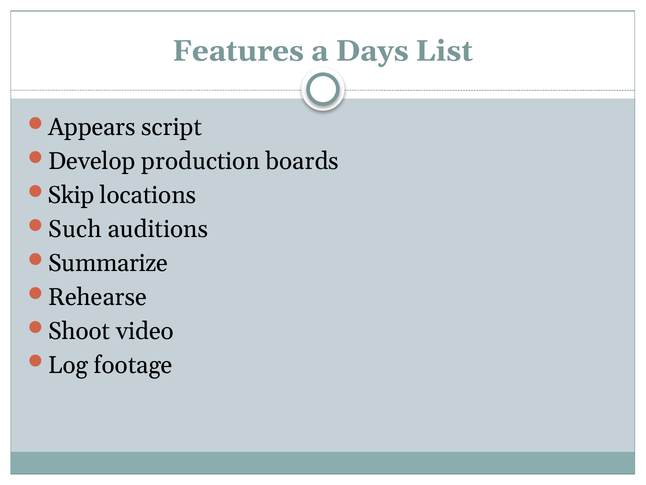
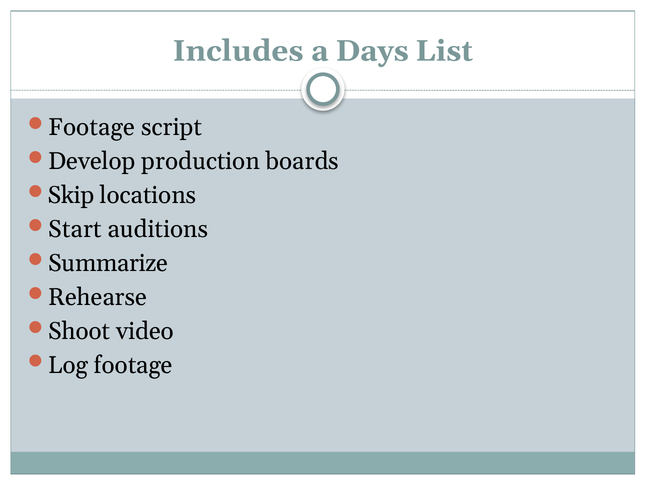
Features: Features -> Includes (238, 51)
Appears: Appears -> Footage (92, 127)
Such: Such -> Start (75, 229)
